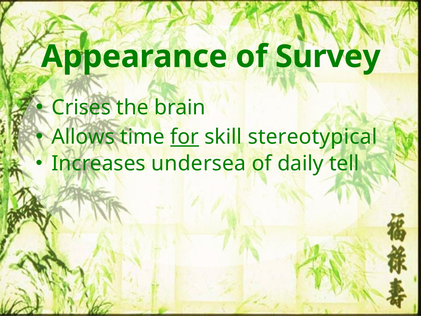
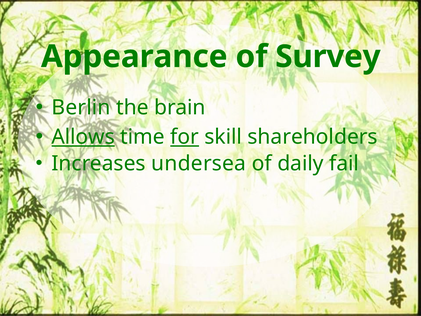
Crises: Crises -> Berlin (81, 107)
Allows underline: none -> present (83, 137)
stereotypical: stereotypical -> shareholders (313, 137)
tell: tell -> fail (344, 164)
